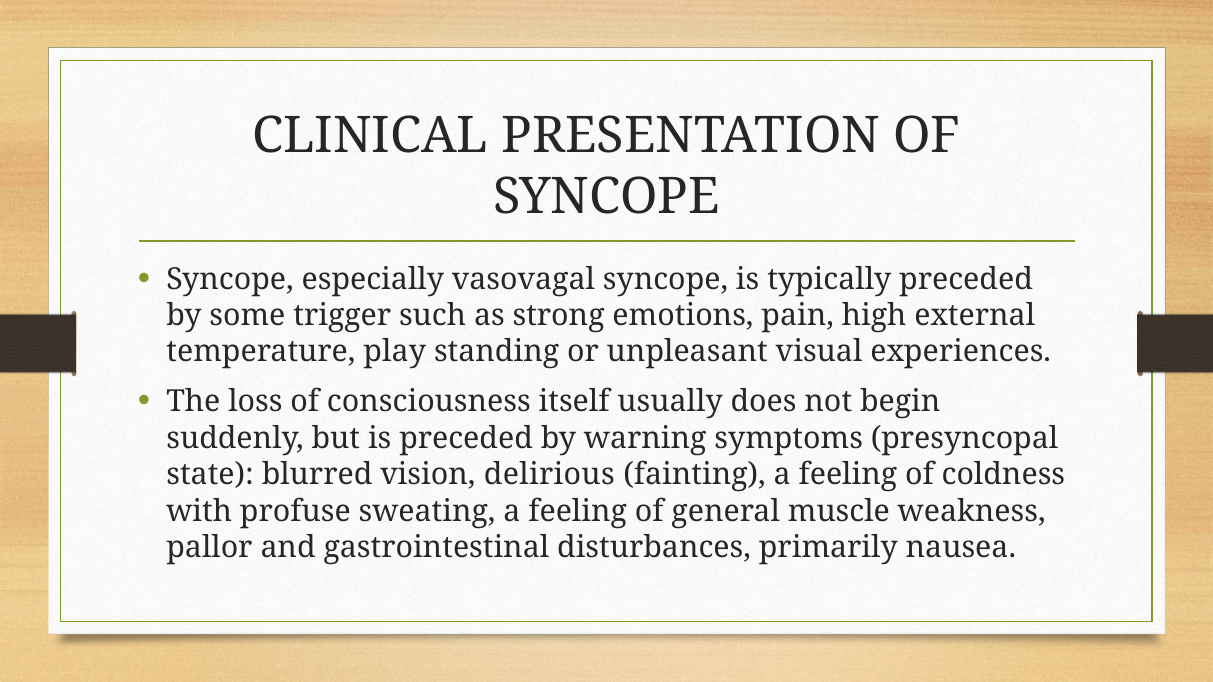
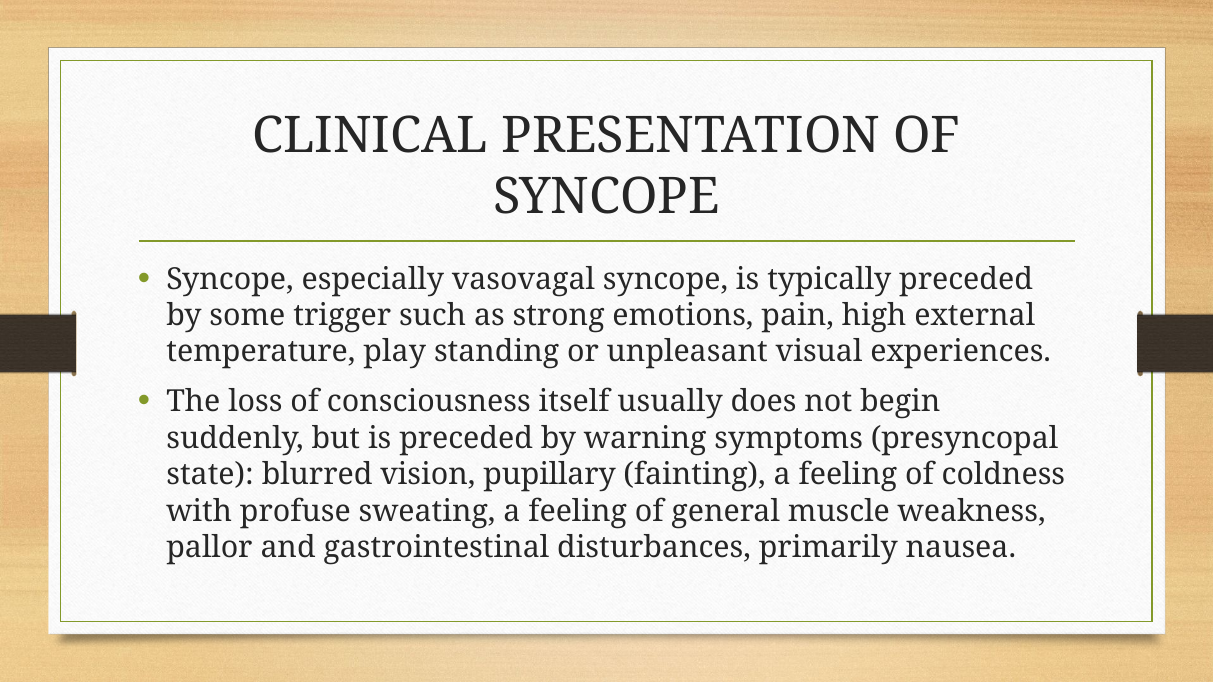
delirious: delirious -> pupillary (550, 475)
